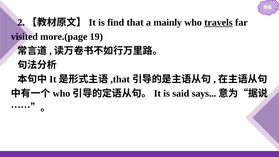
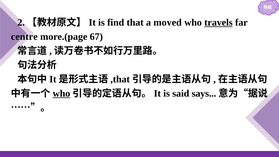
mainly: mainly -> moved (168, 22)
visited: visited -> centre (24, 37)
19: 19 -> 67 (96, 37)
who underline: none -> present (61, 93)
